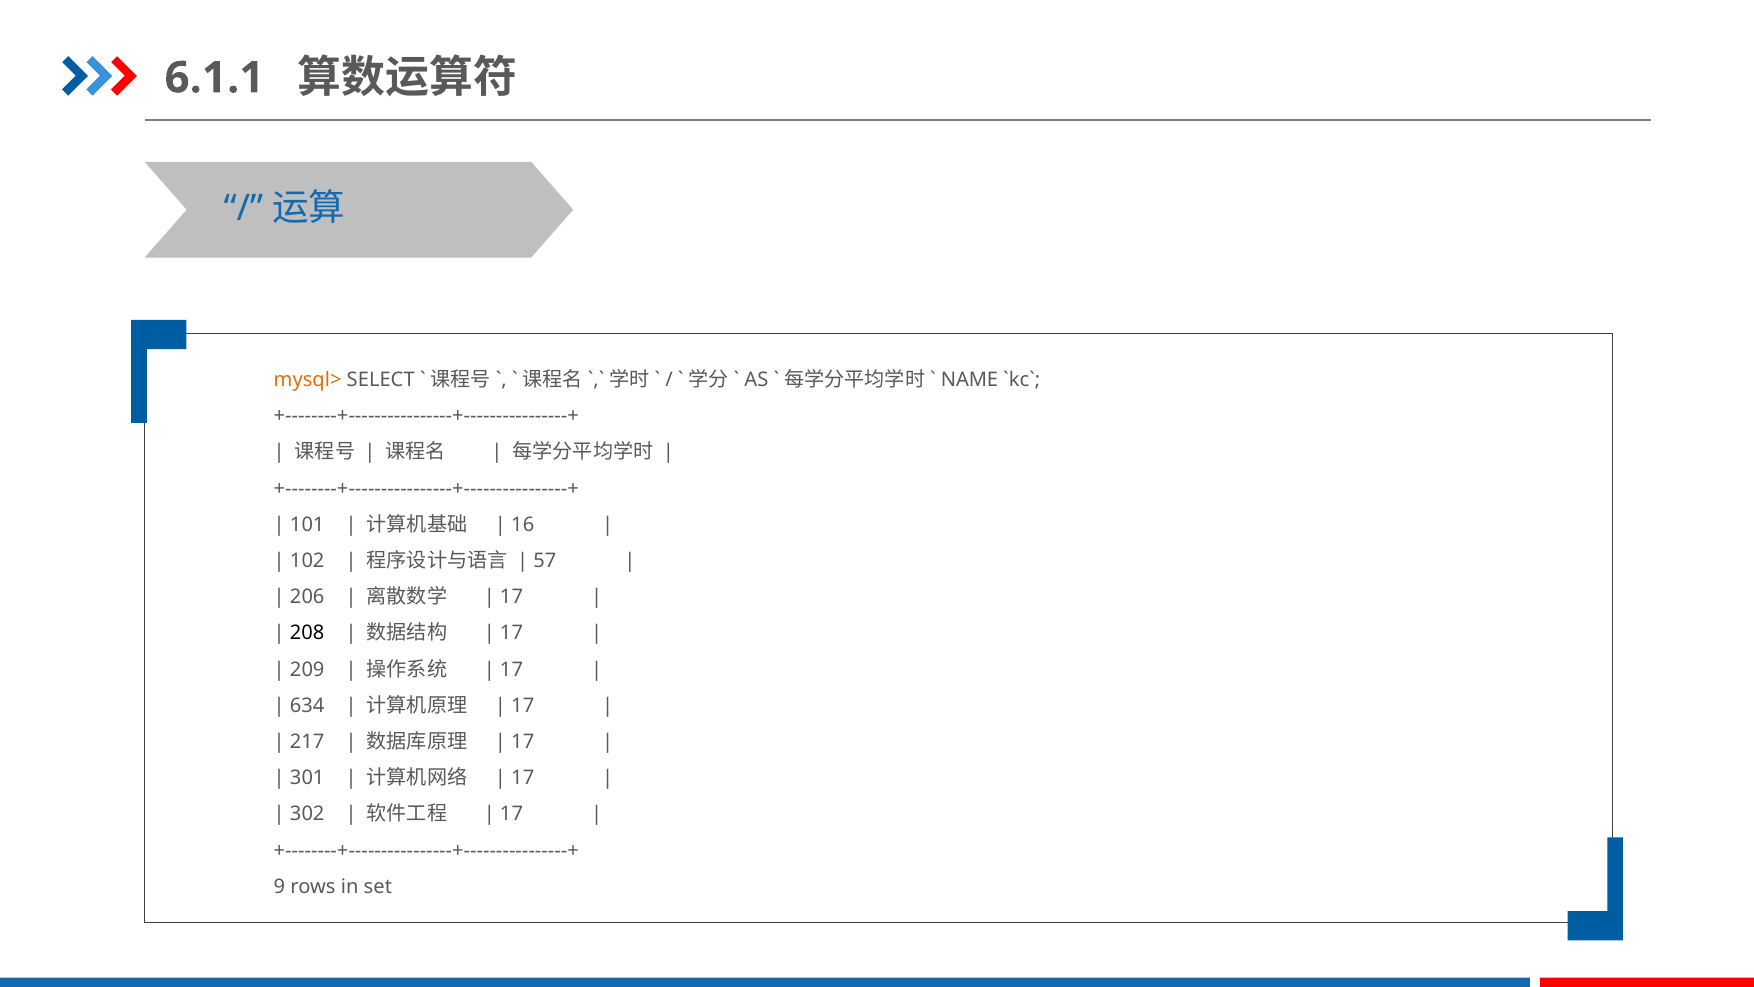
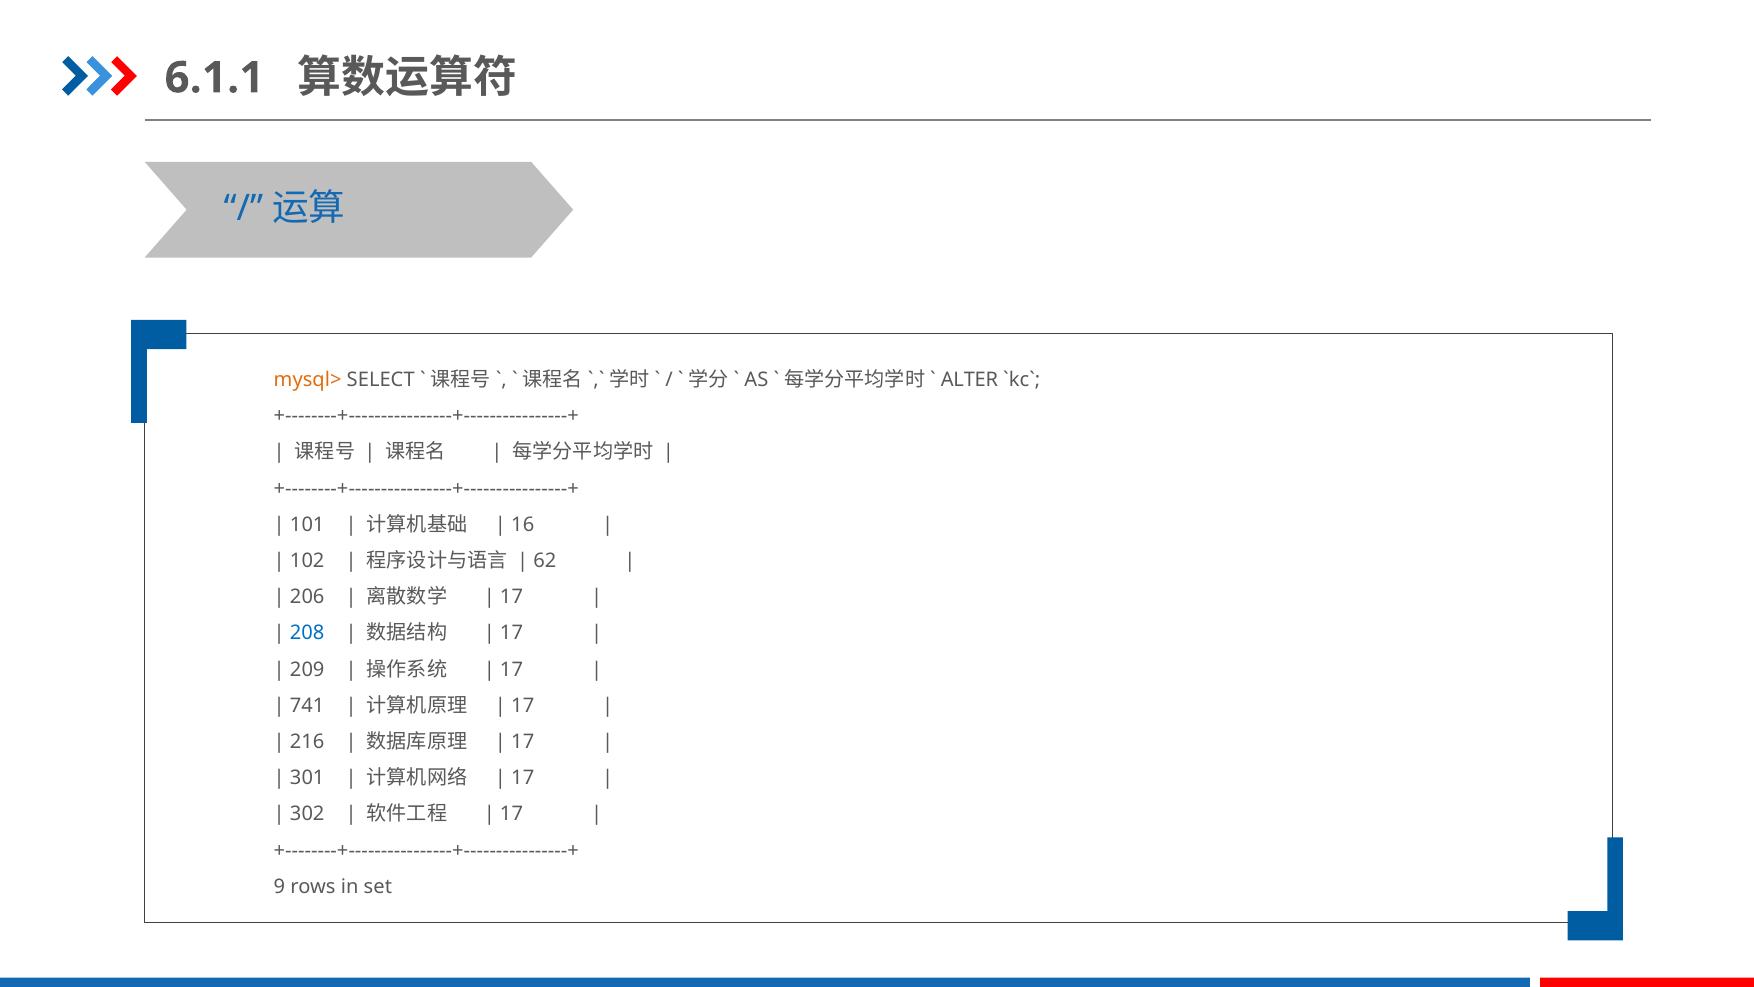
NAME: NAME -> ALTER (970, 380)
57: 57 -> 62 (545, 561)
208 colour: black -> blue (307, 633)
634: 634 -> 741 (307, 706)
217: 217 -> 216 (307, 742)
